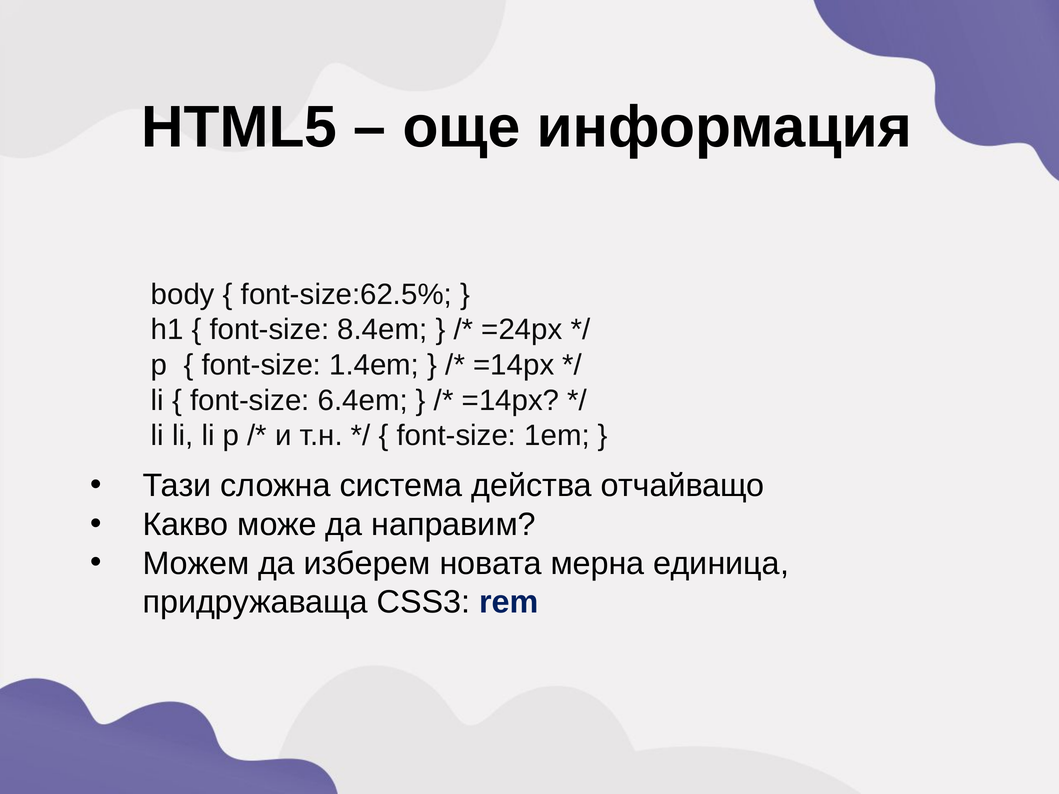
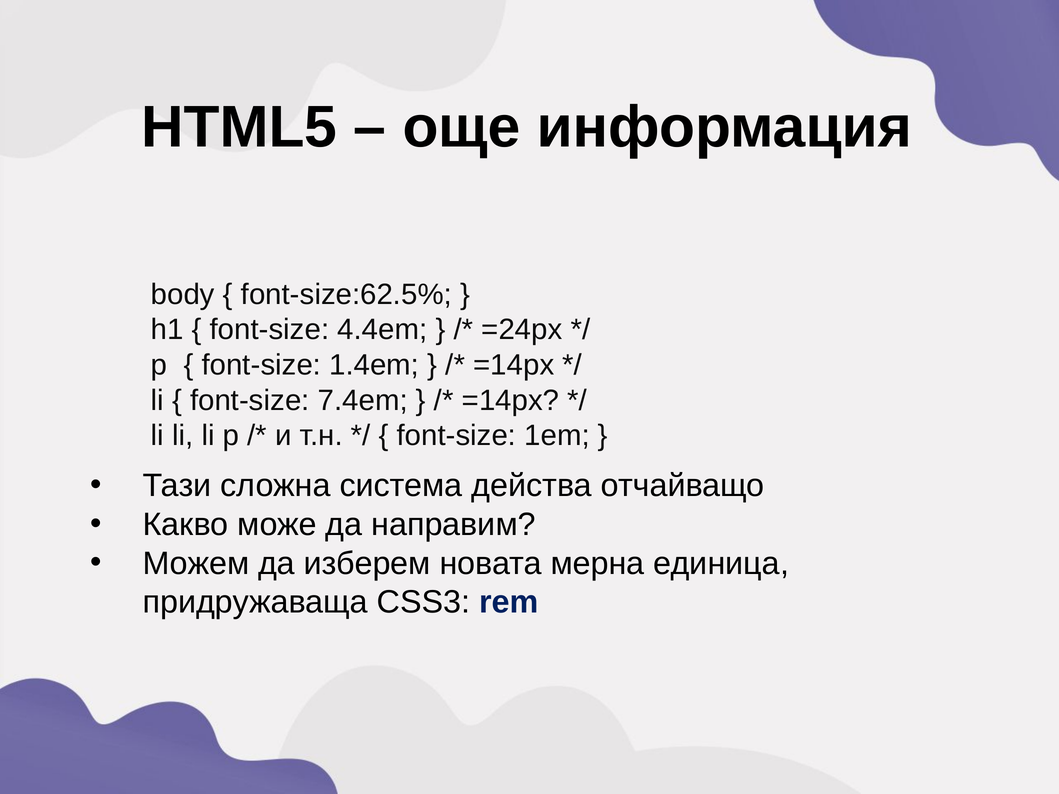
8.4em: 8.4em -> 4.4em (382, 330)
6.4em: 6.4em -> 7.4em (363, 400)
